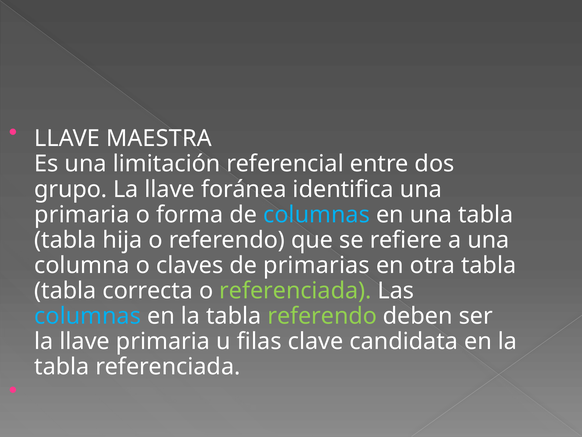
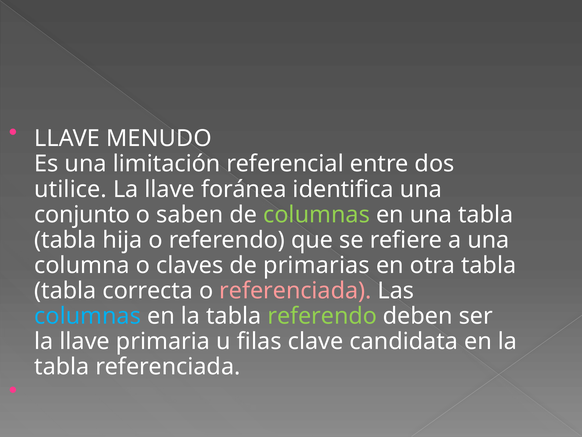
MAESTRA: MAESTRA -> MENUDO (159, 138)
grupo: grupo -> utilice (71, 189)
primaria: primaria -> conjunto (82, 214)
forma: forma -> saben (190, 214)
columnas colour: light blue -> light green (317, 214)
referenciada colour: light green -> pink (295, 290)
